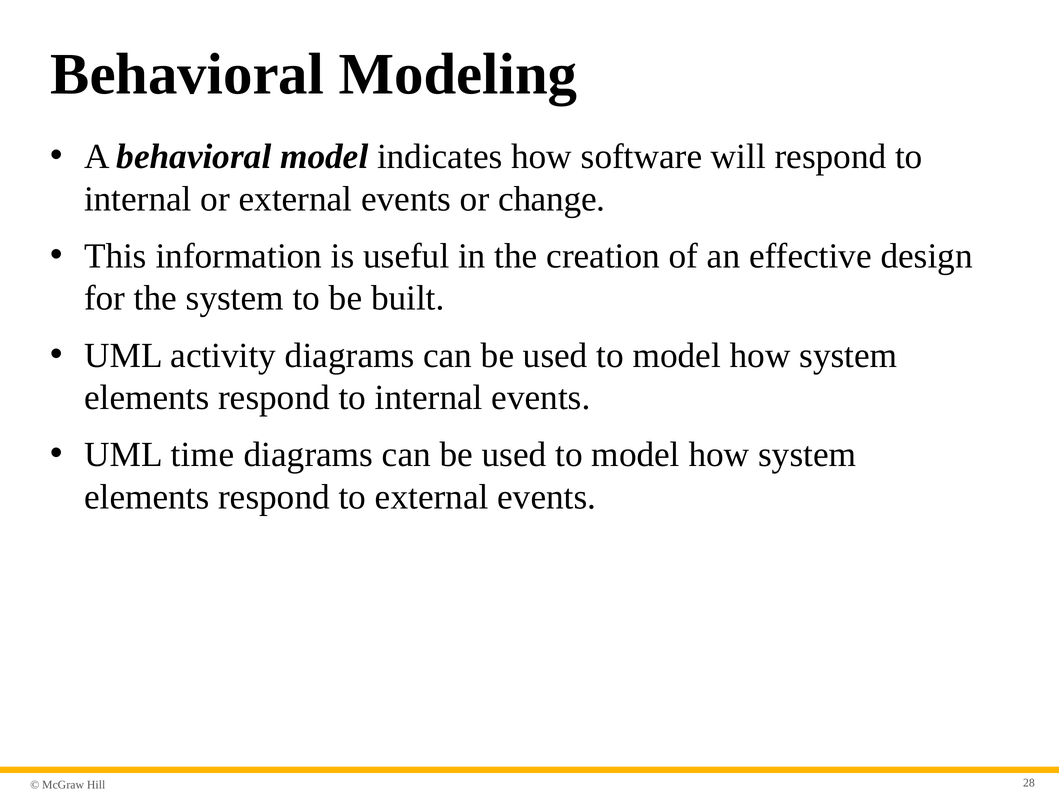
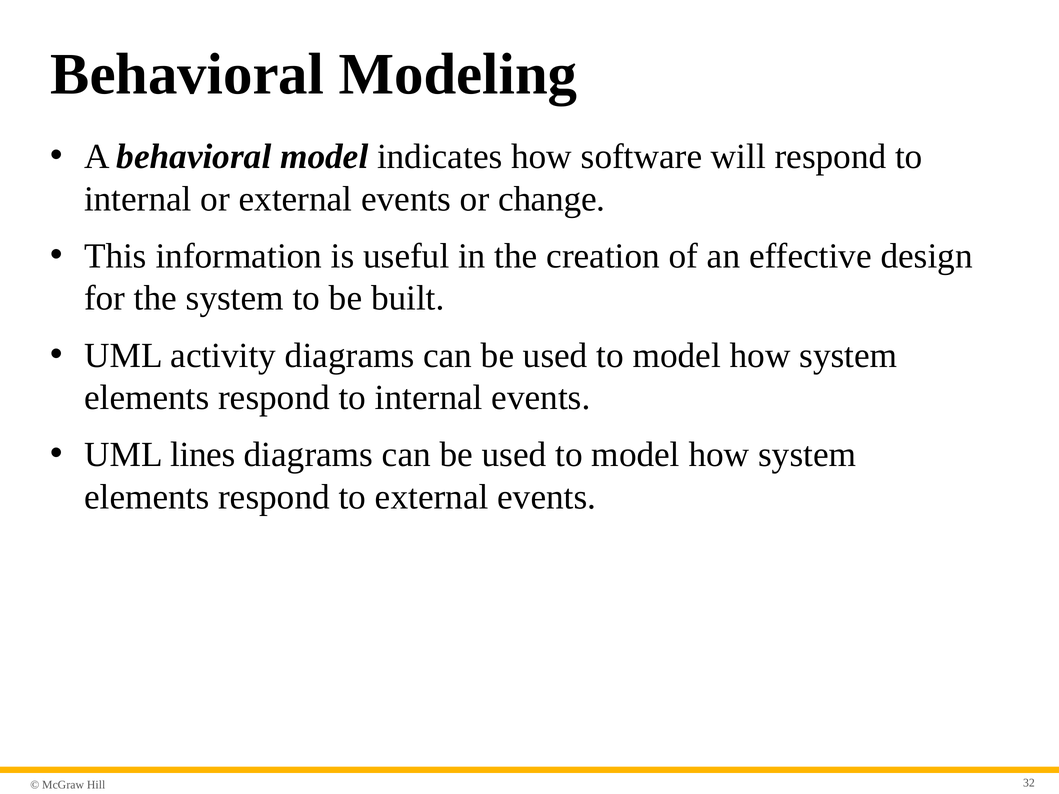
time: time -> lines (203, 455)
28: 28 -> 32 (1029, 783)
